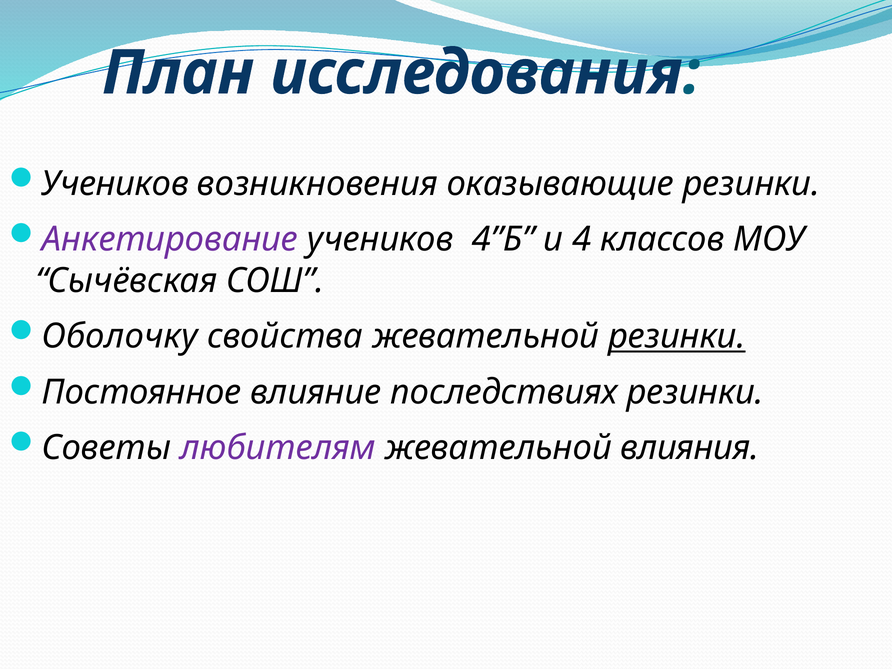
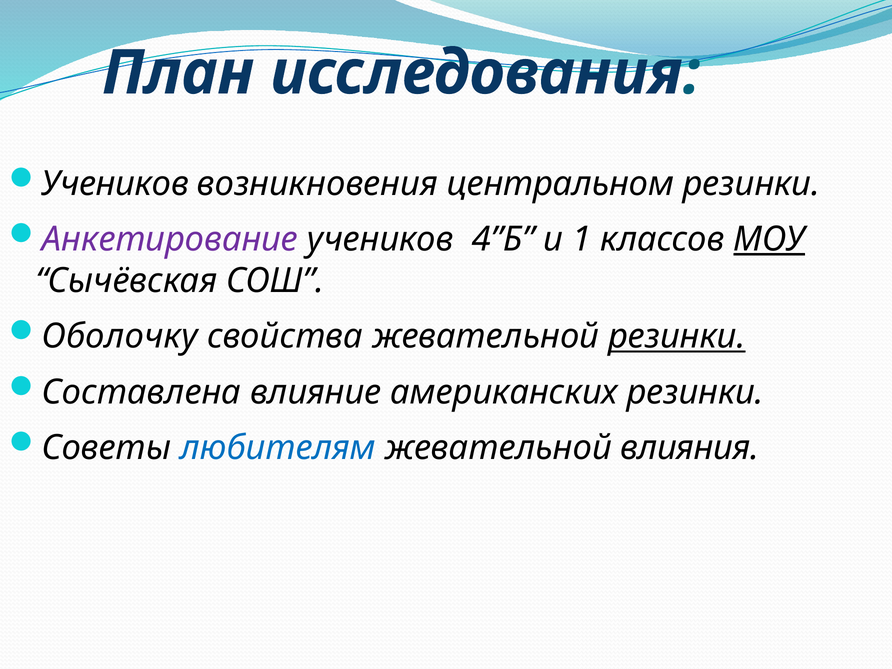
оказывающие: оказывающие -> центральном (560, 184)
4: 4 -> 1 (582, 239)
МОУ underline: none -> present (769, 239)
Постоянное: Постоянное -> Составлена (141, 392)
последствиях: последствиях -> американских (504, 392)
любителям colour: purple -> blue (278, 448)
